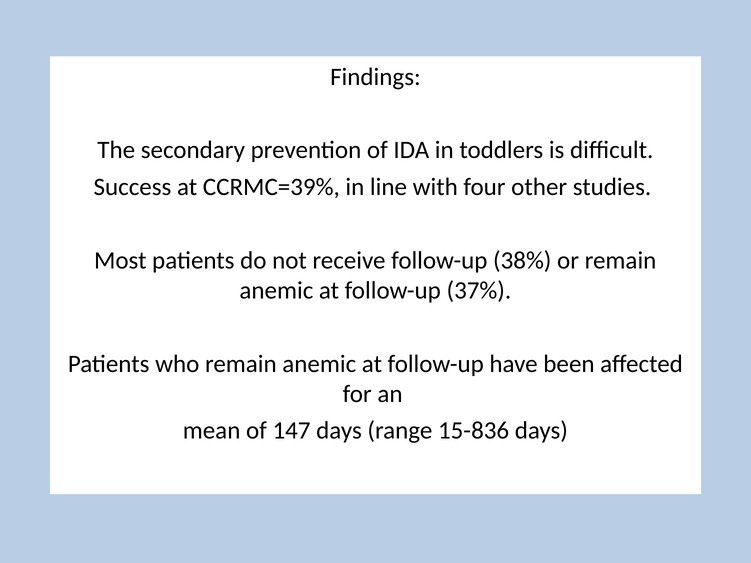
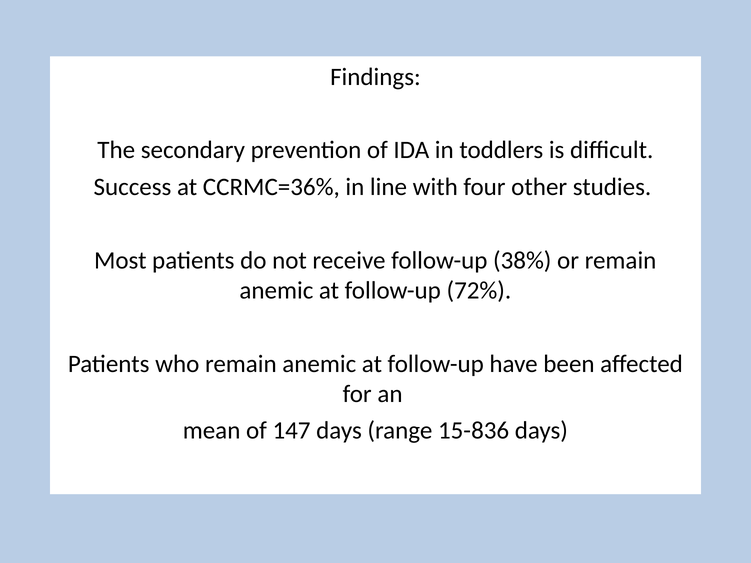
CCRMC=39%: CCRMC=39% -> CCRMC=36% (271, 187)
37%: 37% -> 72% (479, 291)
